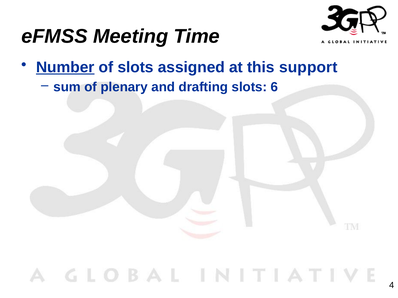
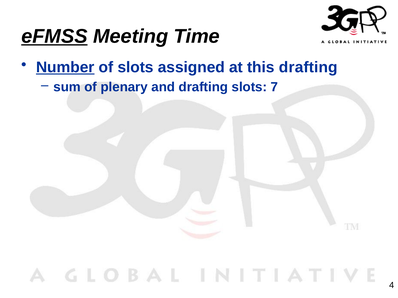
eFMSS underline: none -> present (54, 36)
this support: support -> drafting (308, 68)
6: 6 -> 7 (274, 87)
